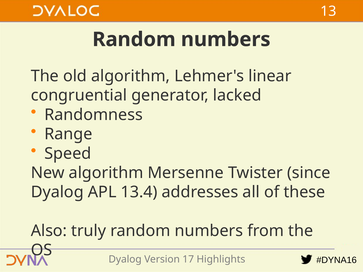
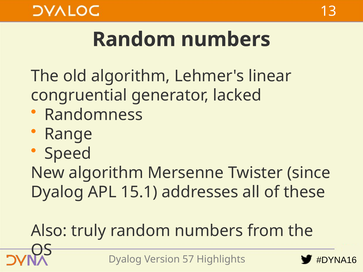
13.4: 13.4 -> 15.1 (139, 192)
17: 17 -> 57 (188, 260)
